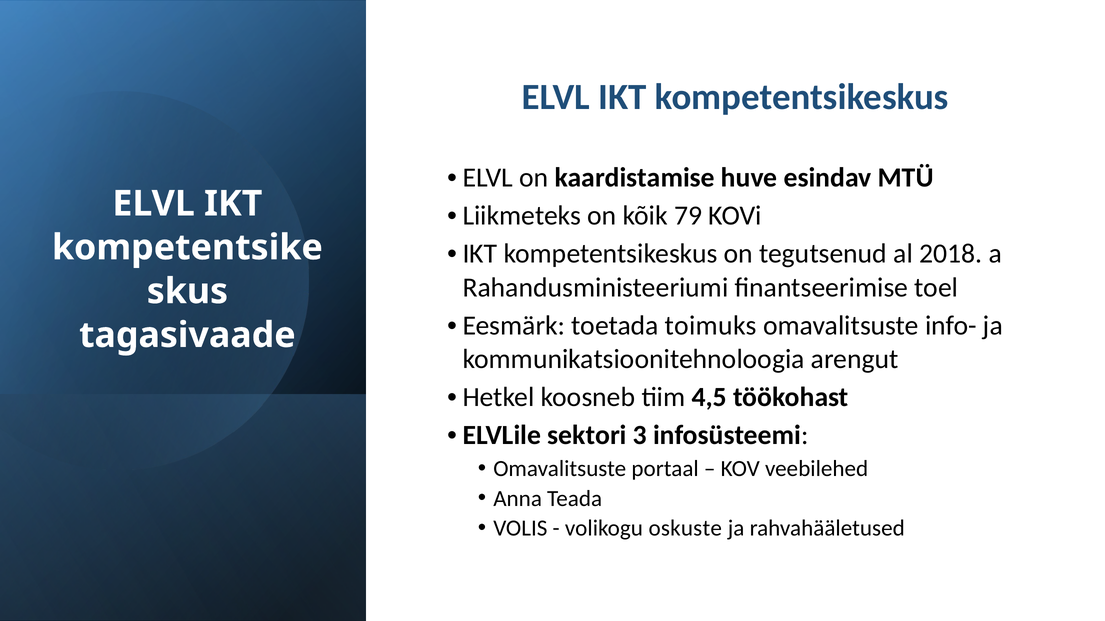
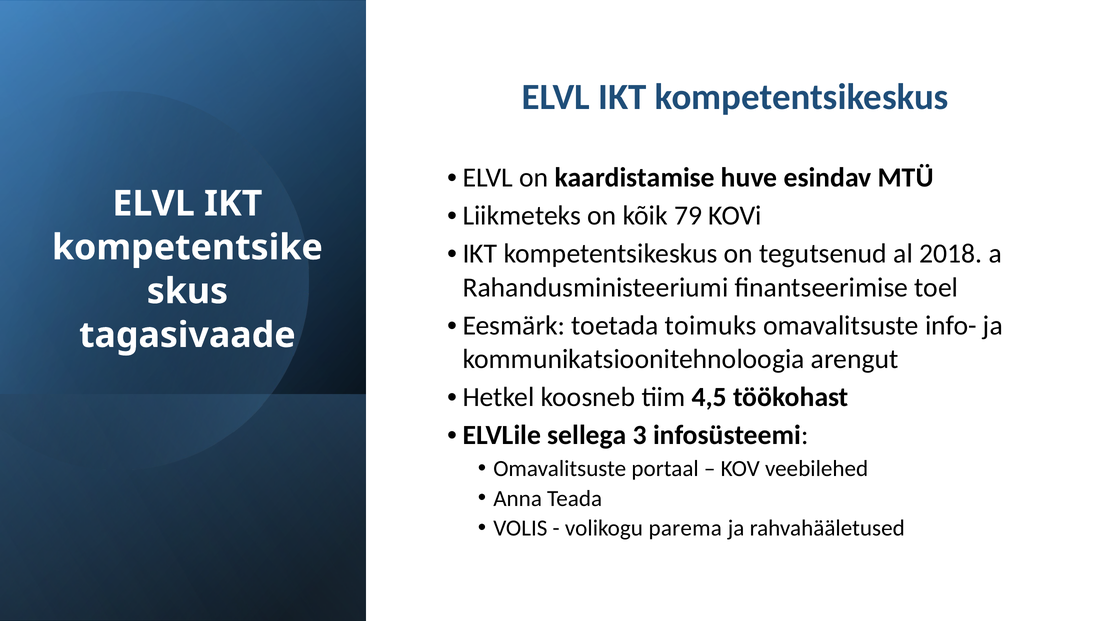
sektori: sektori -> sellega (587, 436)
oskuste: oskuste -> parema (685, 529)
